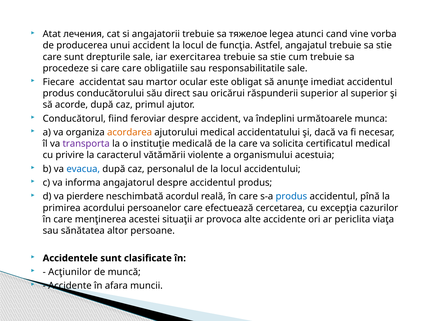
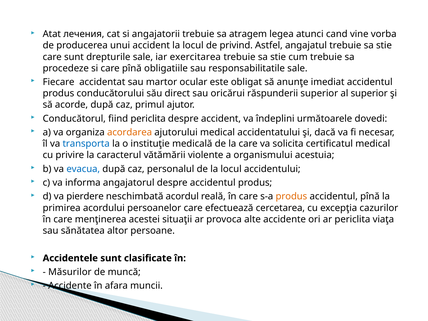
тяжелое: тяжелое -> atragem (248, 34)
funcţia: funcţia -> privind (236, 46)
care care: care -> pînă (132, 68)
fiind feroviar: feroviar -> periclita (148, 119)
munca: munca -> dovedi (371, 119)
transporta colour: purple -> blue (86, 144)
produs colour: blue -> orange (291, 196)
Acţiunilor: Acţiunilor -> Măsurilor (70, 272)
